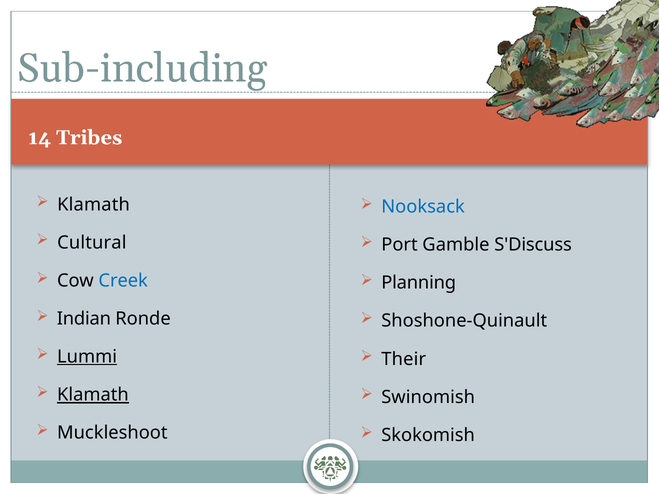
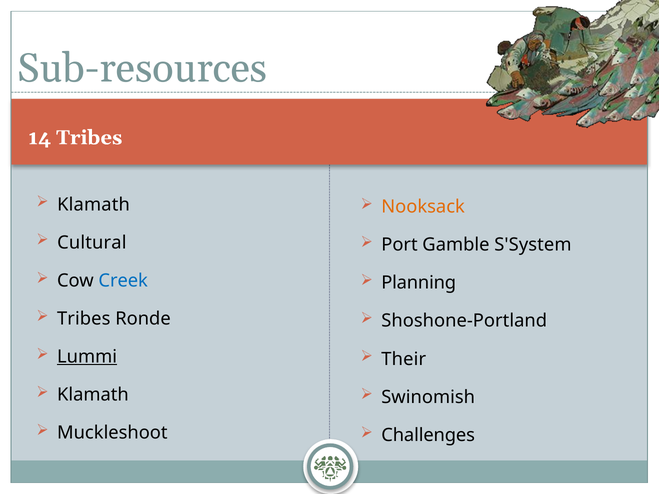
Sub-including: Sub-including -> Sub-resources (142, 69)
Nooksack colour: blue -> orange (423, 207)
S'Discuss: S'Discuss -> S'System (533, 245)
Indian: Indian -> Tribes (84, 319)
Shoshone-Quinault: Shoshone-Quinault -> Shoshone-Portland (464, 321)
Klamath underline: present -> none (93, 395)
Skokomish: Skokomish -> Challenges (428, 435)
